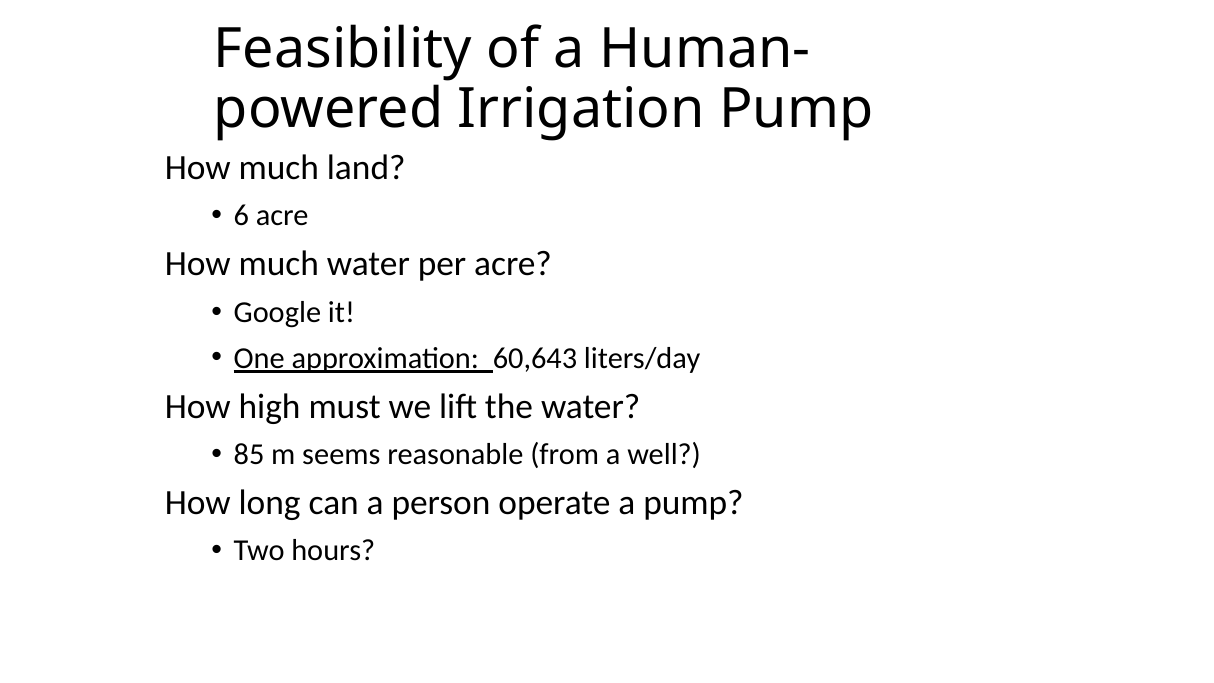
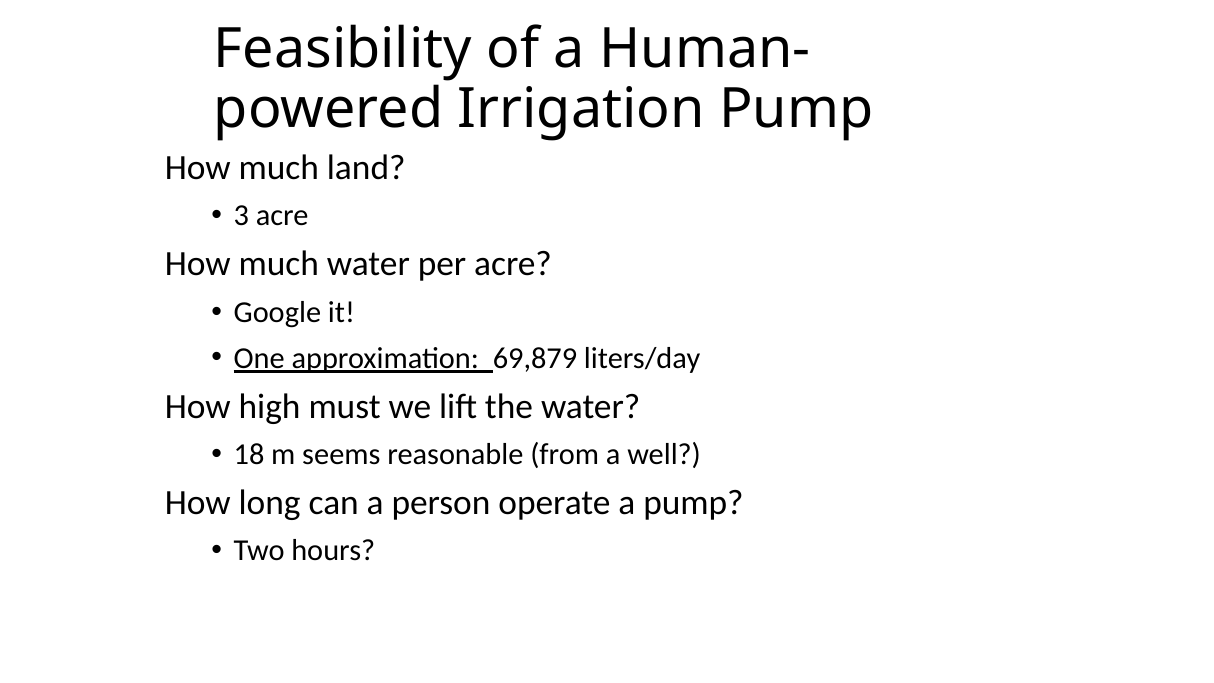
6: 6 -> 3 (241, 216)
60,643: 60,643 -> 69,879 (535, 358)
85: 85 -> 18 (249, 454)
